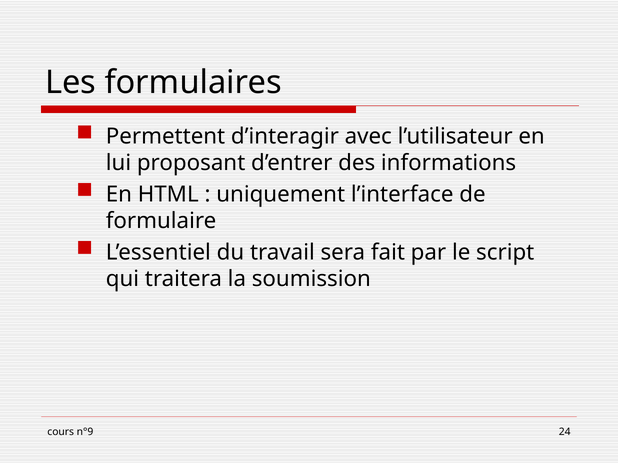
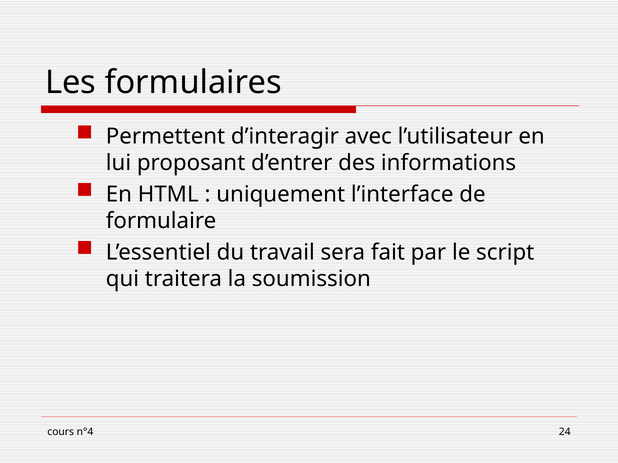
n°9: n°9 -> n°4 (85, 432)
